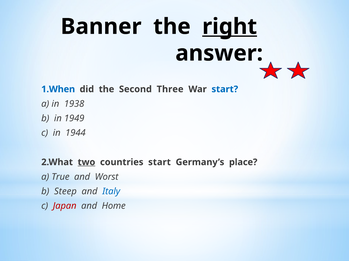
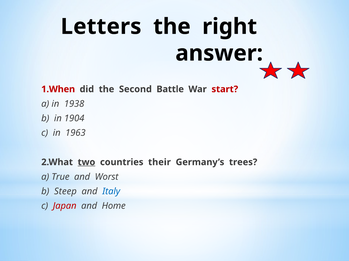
Banner: Banner -> Letters (101, 27)
right underline: present -> none (230, 27)
1.When colour: blue -> red (58, 89)
Three: Three -> Battle (170, 89)
start colour: blue -> red (225, 89)
1949: 1949 -> 1904 (74, 119)
1944: 1944 -> 1963 (75, 133)
countries start: start -> their (159, 163)
place: place -> trees (243, 163)
